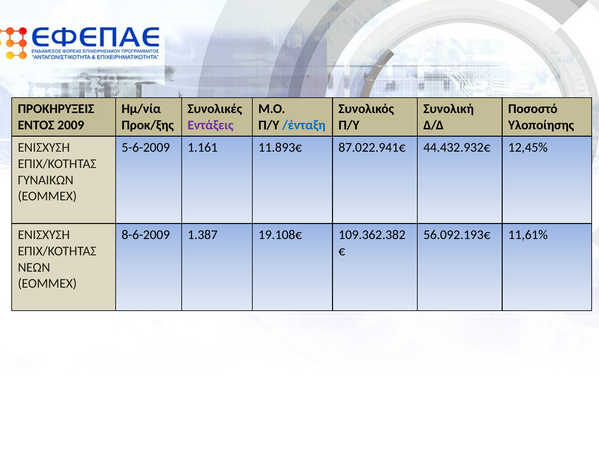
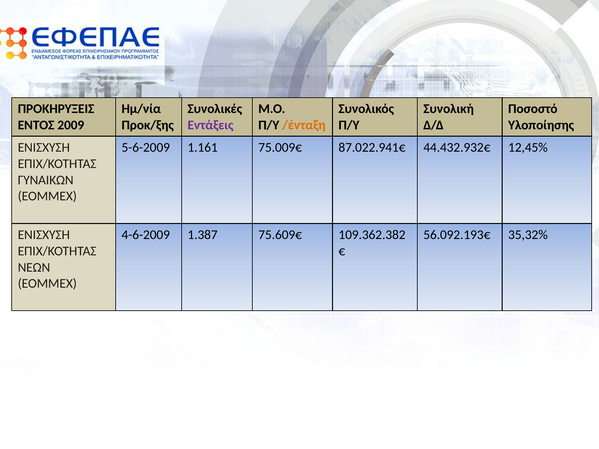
/ένταξη colour: blue -> orange (304, 125)
11.893€: 11.893€ -> 75.009€ (280, 148)
8-6-2009: 8-6-2009 -> 4-6-2009 (146, 235)
19.108€: 19.108€ -> 75.609€ (280, 235)
11,61%: 11,61% -> 35,32% (528, 235)
